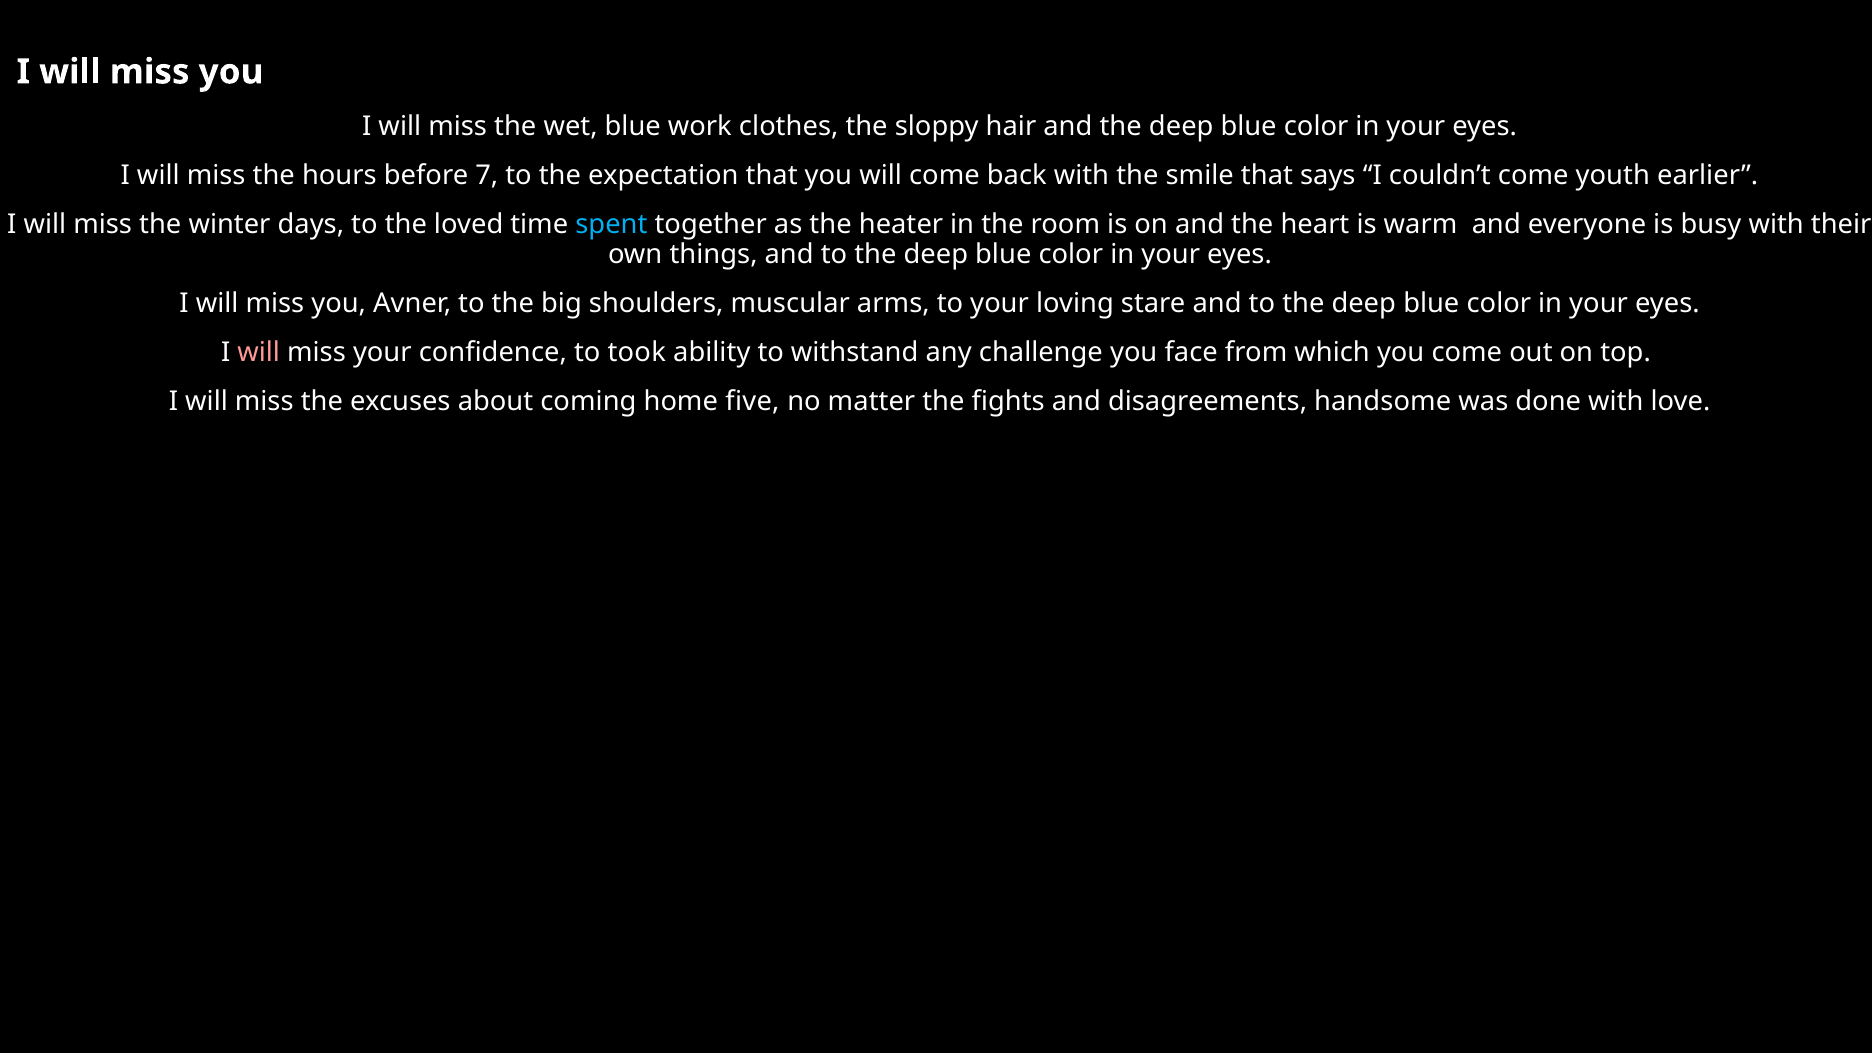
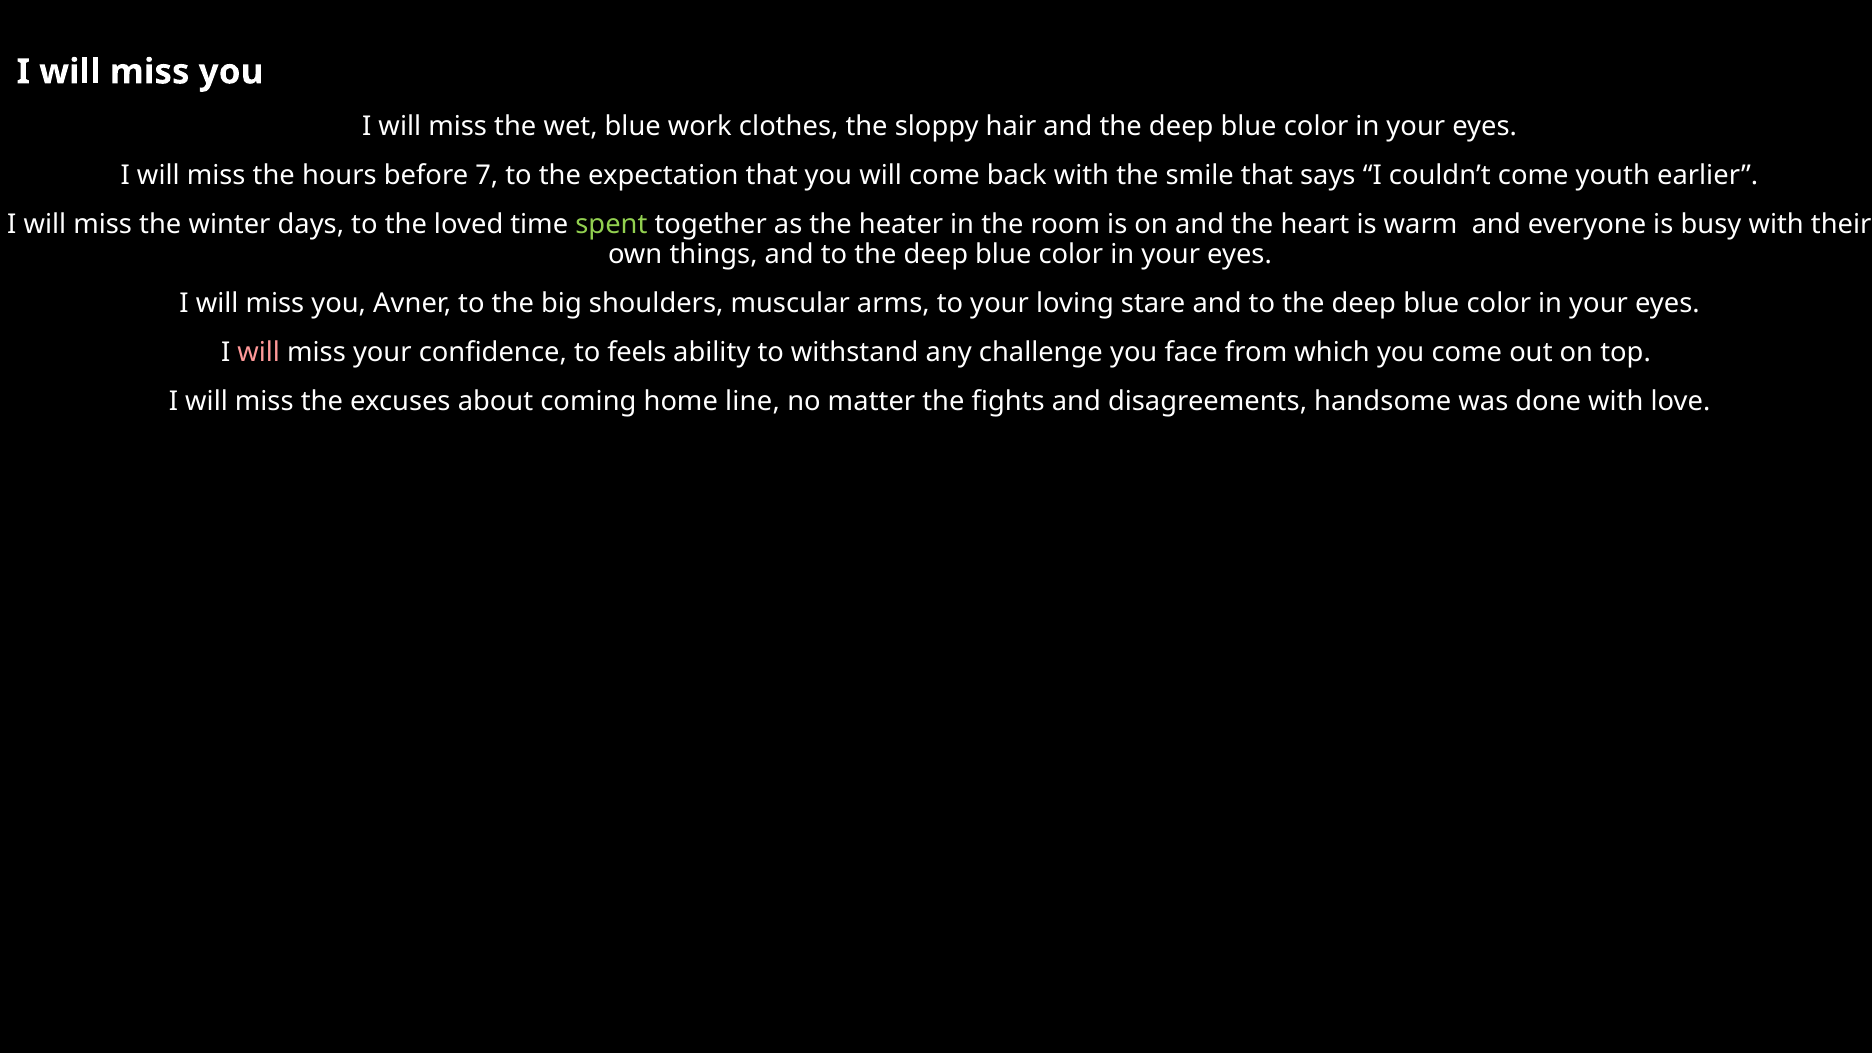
spent colour: light blue -> light green (611, 225)
took: took -> feels (637, 352)
five: five -> line (752, 401)
